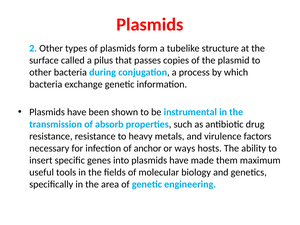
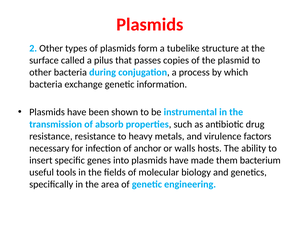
ways: ways -> walls (185, 148)
maximum: maximum -> bacterium (260, 160)
